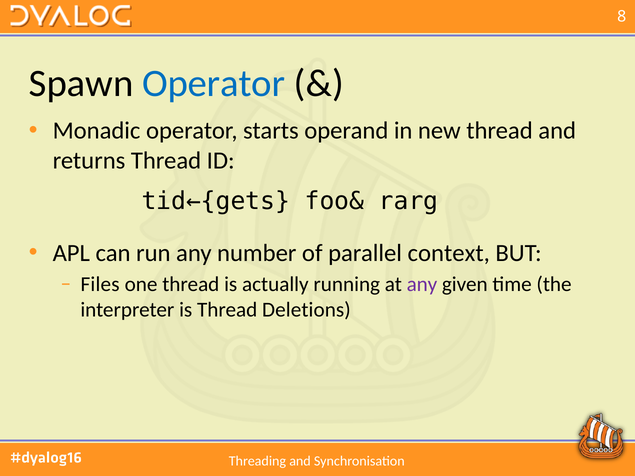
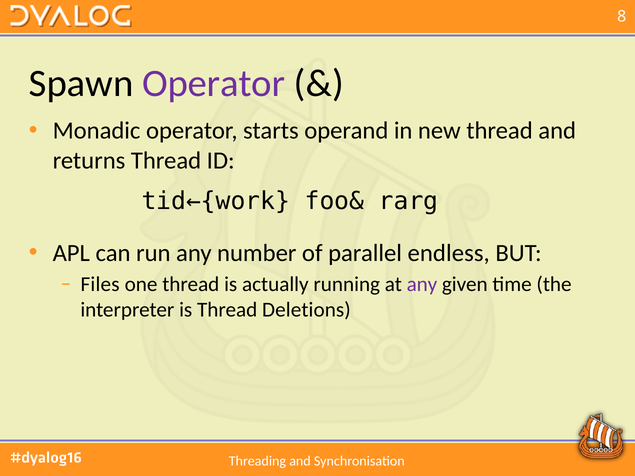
Operator colour: blue -> purple (214, 83)
tid←{gets: tid←{gets -> tid←{work (216, 201)
context: context -> endless (449, 253)
